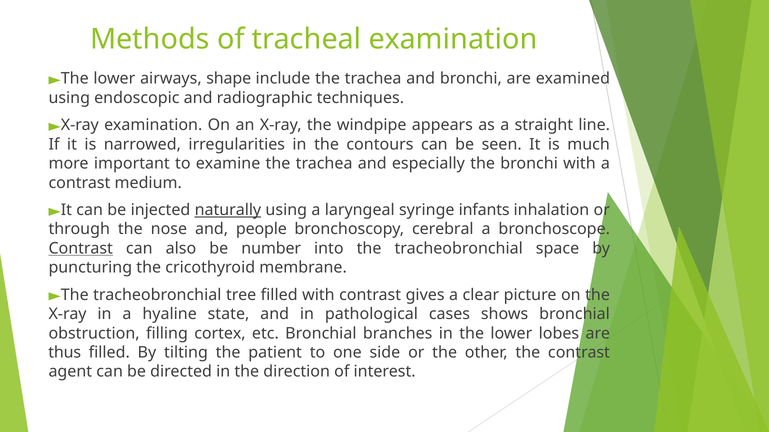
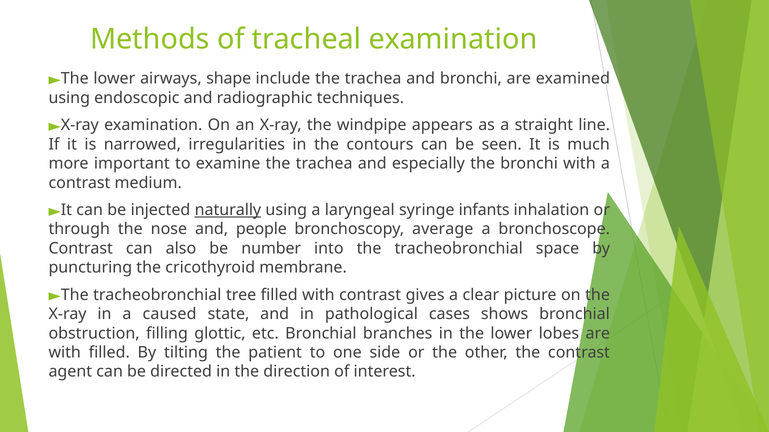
cerebral: cerebral -> average (443, 229)
Contrast underline: present -> none (81, 249)
hyaline: hyaline -> caused (170, 314)
cortex: cortex -> glottic (220, 334)
thus: thus -> with (65, 353)
